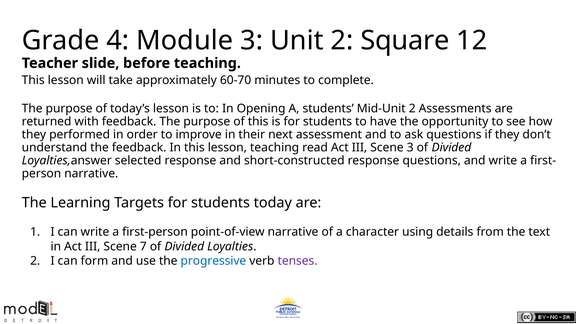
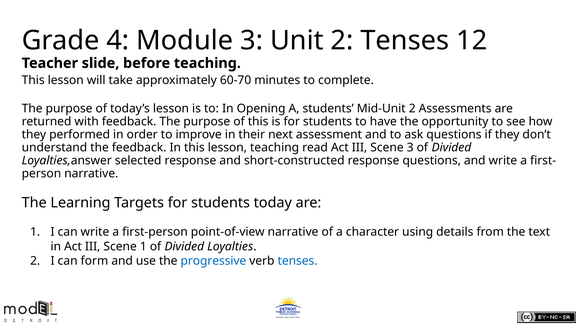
2 Square: Square -> Tenses (405, 41)
Scene 7: 7 -> 1 (143, 246)
tenses colour: purple -> blue (298, 261)
